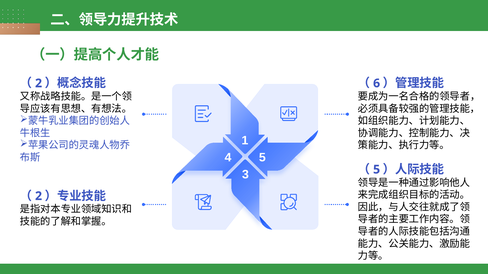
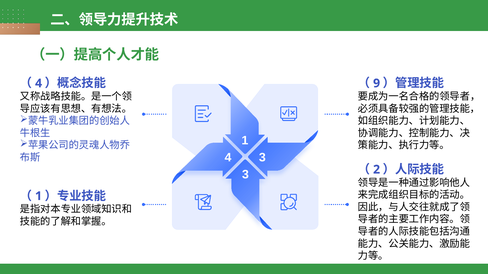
2: 2 -> 4 (39, 83)
6: 6 -> 9 (377, 83)
5: 5 -> 3 (262, 158)
5: 5 -> 2 (377, 170)
2: 2 -> 1 (39, 196)
